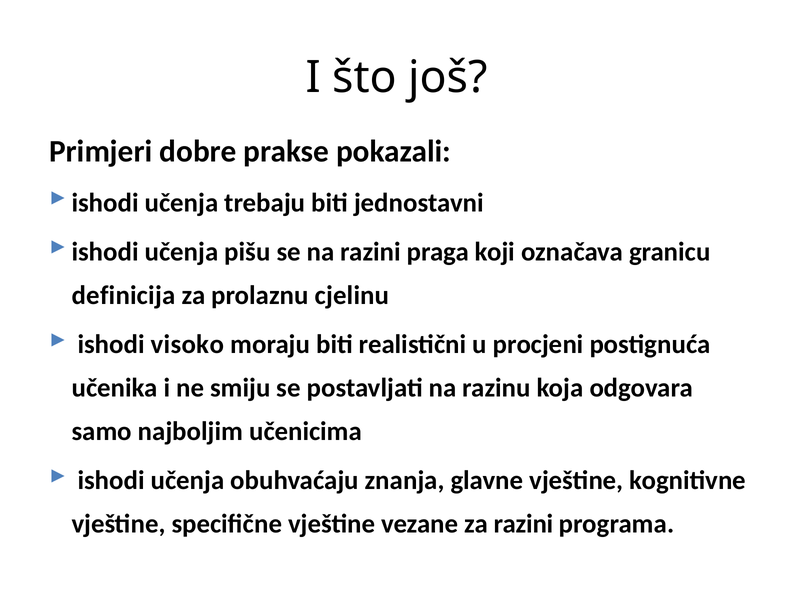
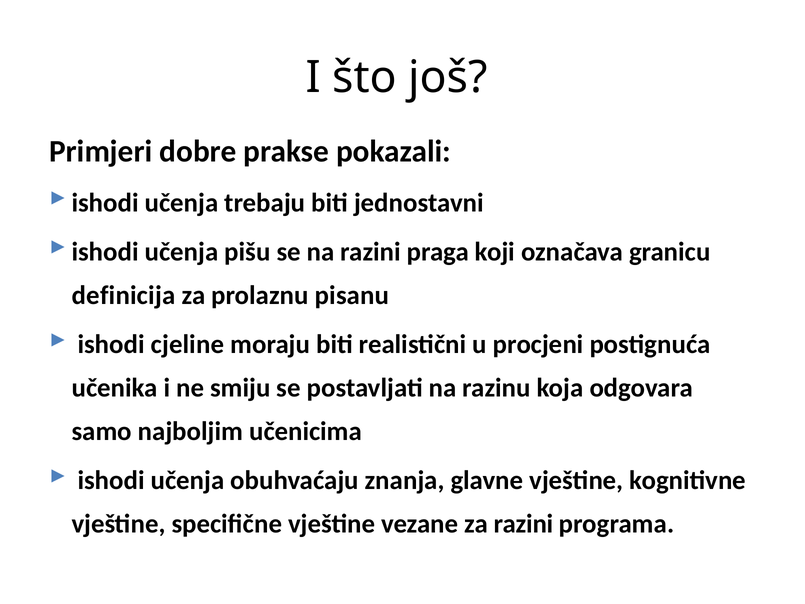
cjelinu: cjelinu -> pisanu (352, 295)
visoko: visoko -> cjeline (188, 344)
